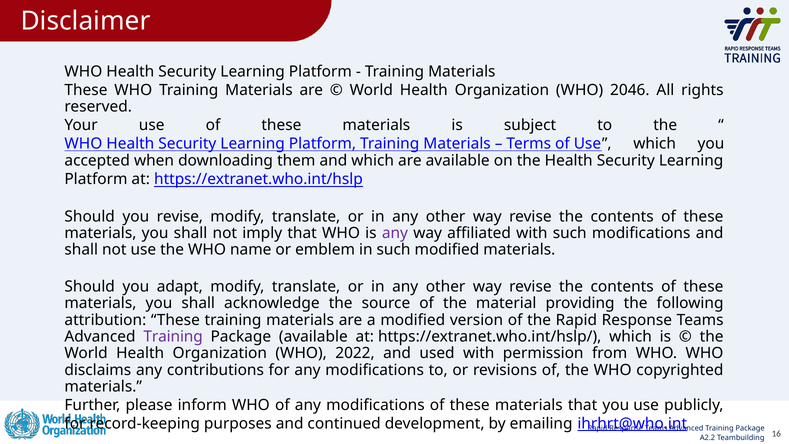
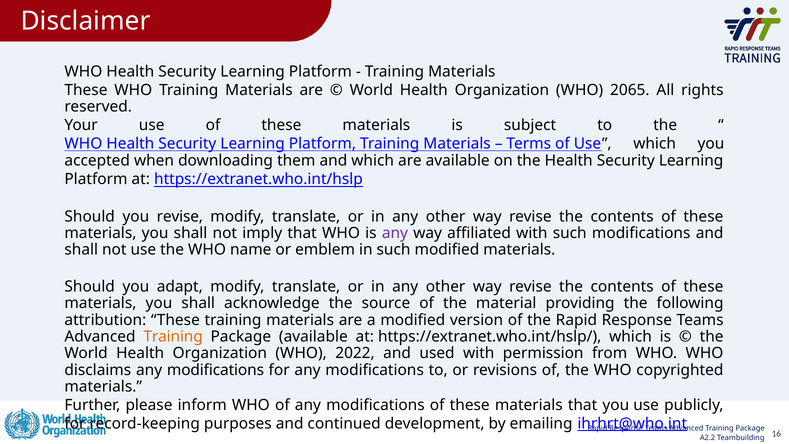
2046: 2046 -> 2065 (630, 90)
Training colour: purple -> orange (173, 336)
disclaims any contributions: contributions -> modifications (215, 370)
